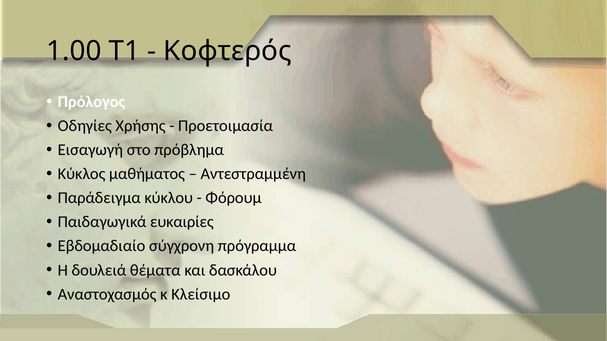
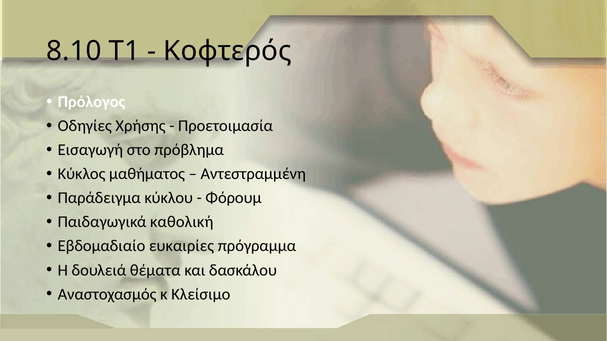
1.00: 1.00 -> 8.10 (74, 51)
ευκαιρίες: ευκαιρίες -> καθολική (182, 222)
σύγχρονη: σύγχρονη -> ευκαιρίες (182, 246)
